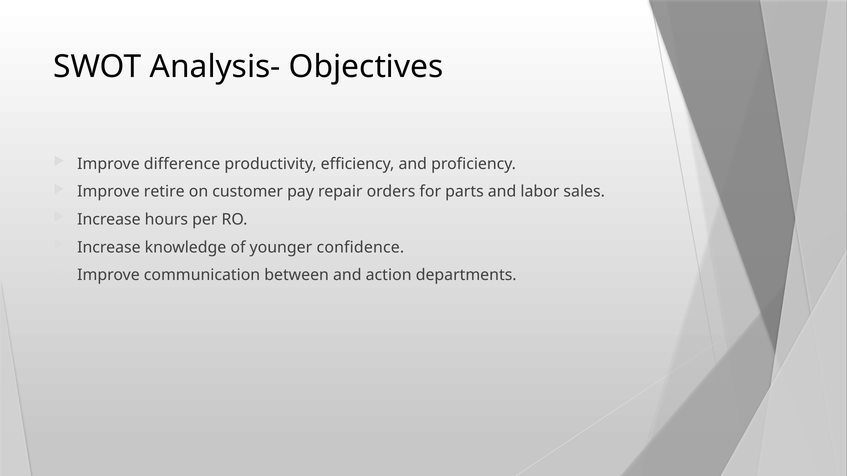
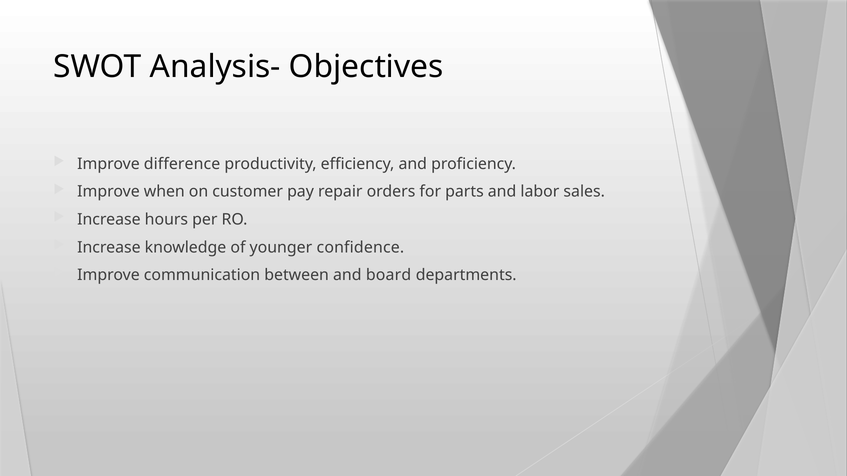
retire: retire -> when (164, 192)
action: action -> board (389, 275)
